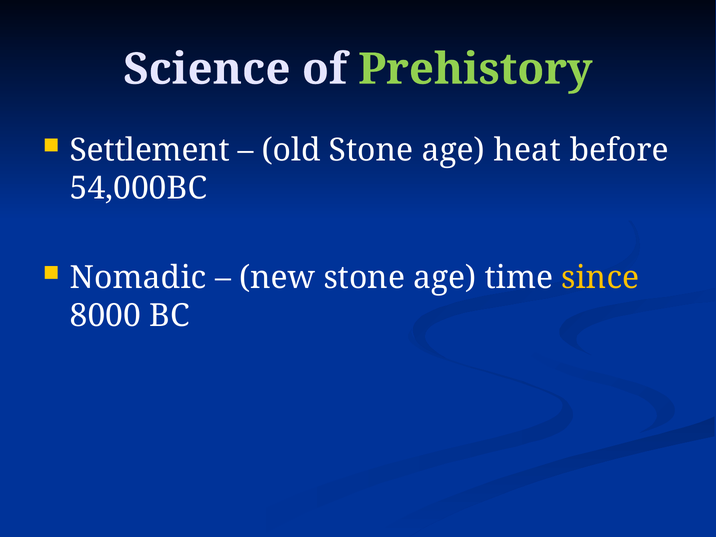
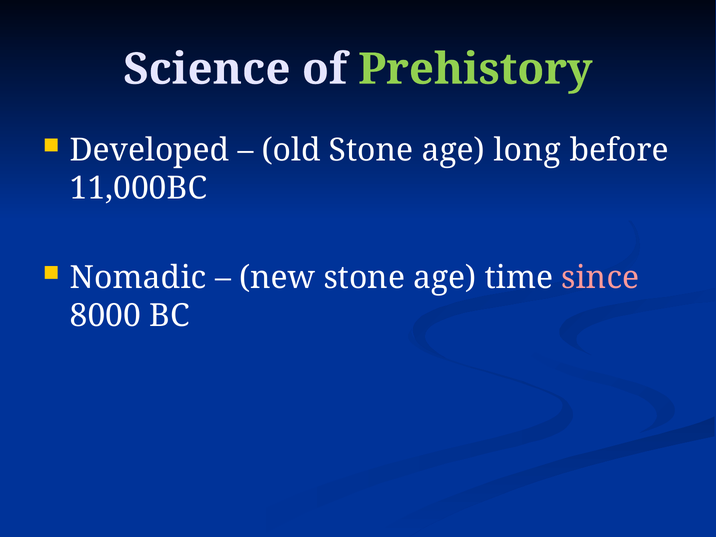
Settlement: Settlement -> Developed (150, 150)
heat: heat -> long (527, 150)
54,000BC: 54,000BC -> 11,000BC (138, 188)
since colour: yellow -> pink (600, 278)
